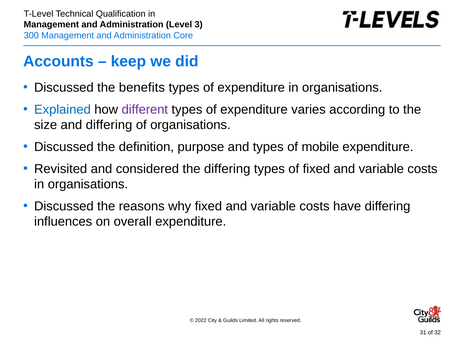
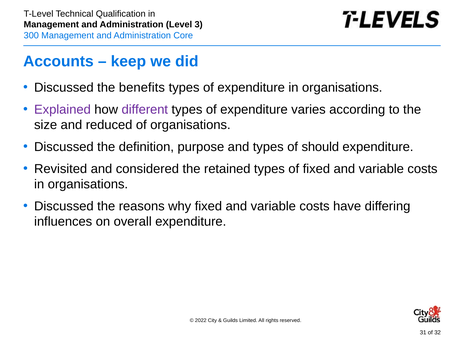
Explained colour: blue -> purple (62, 110)
and differing: differing -> reduced (109, 125)
mobile: mobile -> should (320, 147)
the differing: differing -> retained (227, 169)
